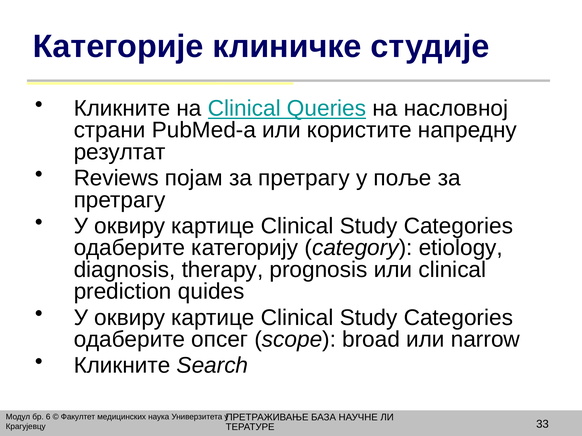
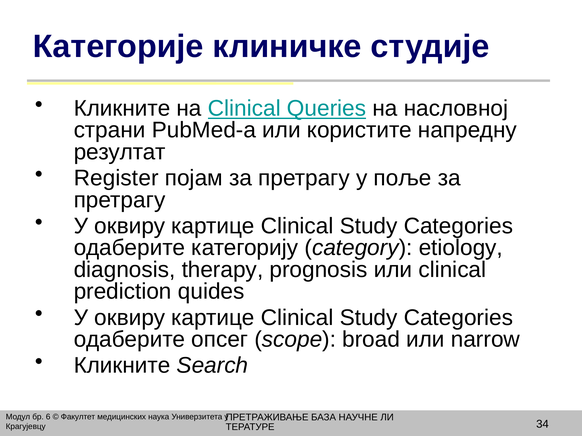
Reviews: Reviews -> Register (116, 178)
33: 33 -> 34 (542, 425)
